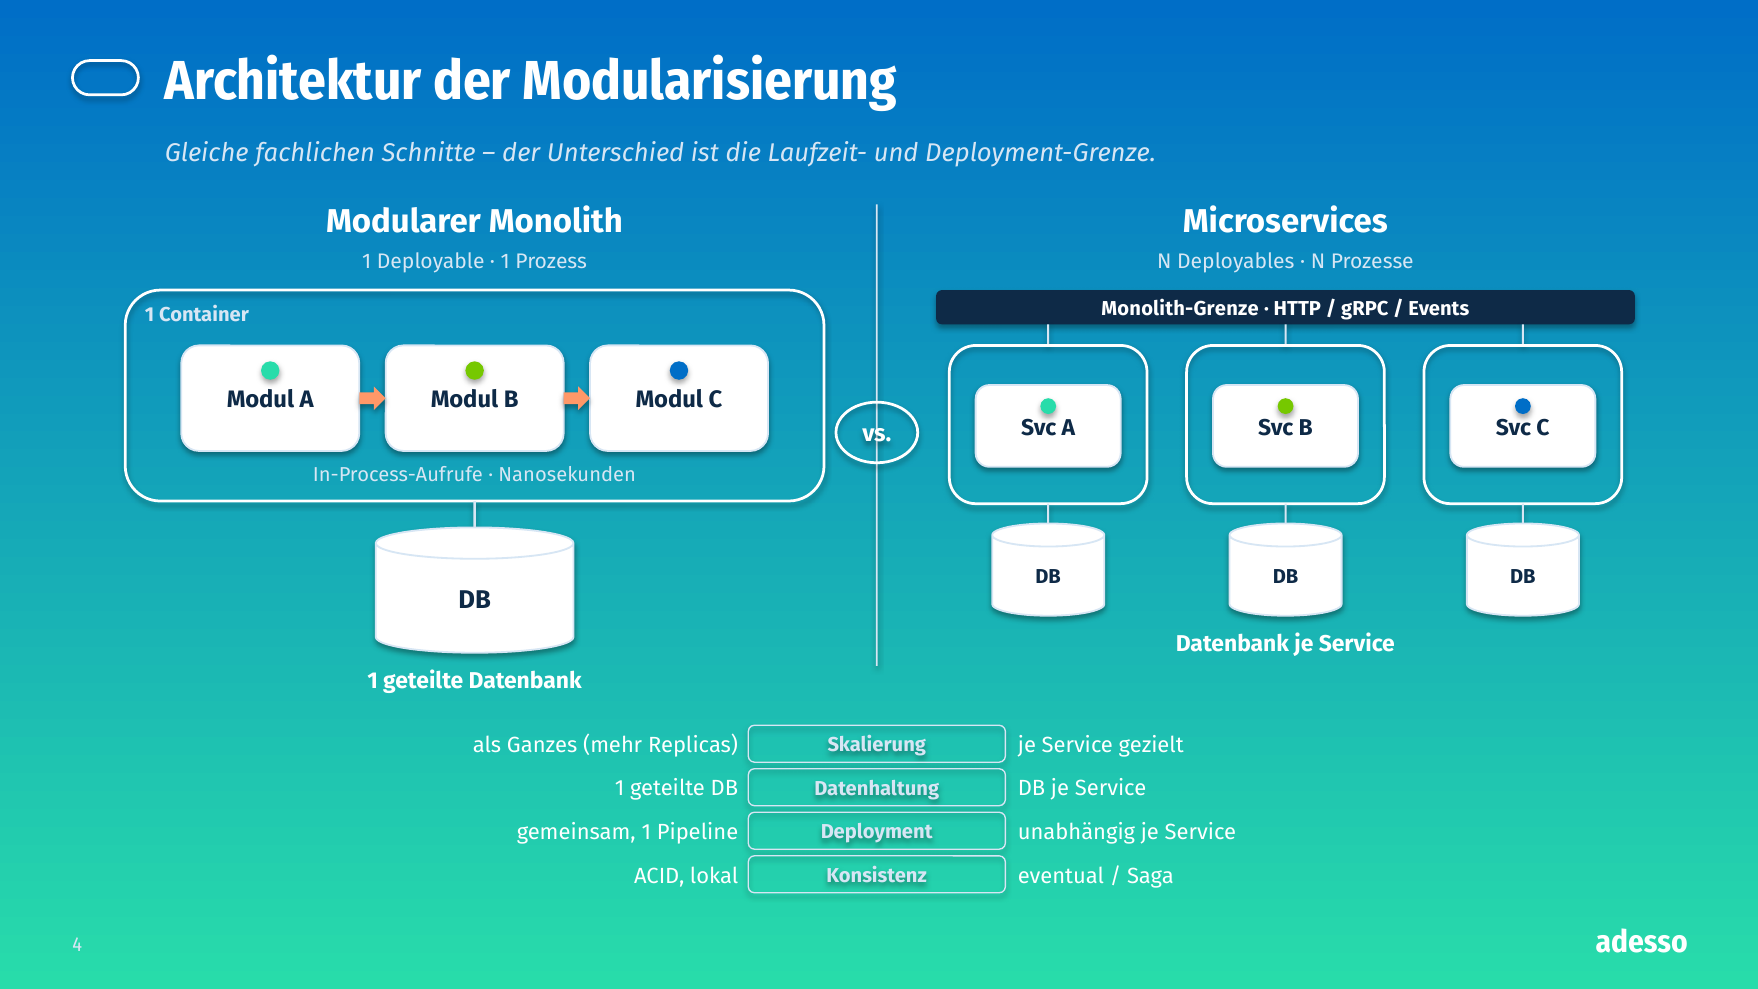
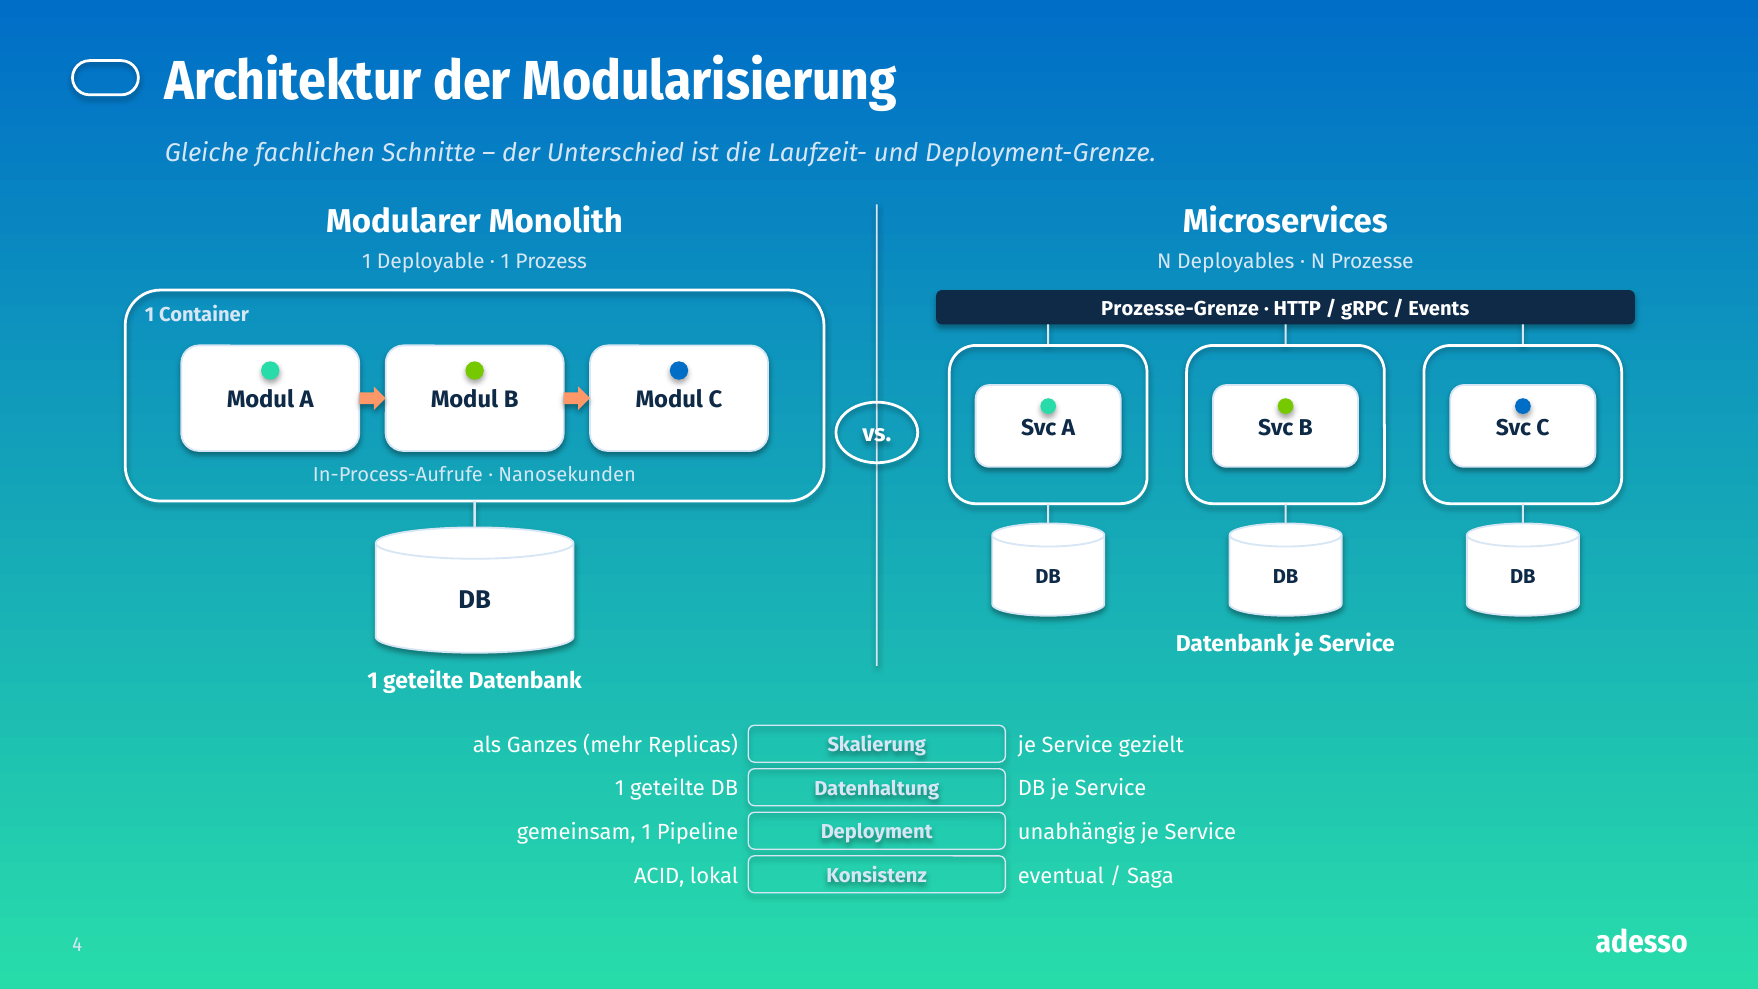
Monolith-Grenze: Monolith-Grenze -> Prozesse-Grenze (1180, 309)
